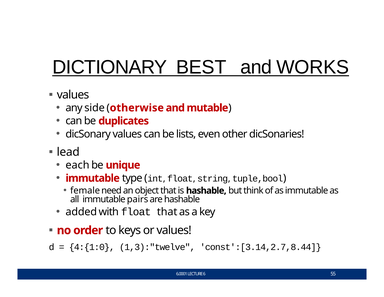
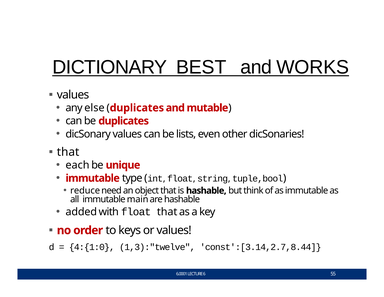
side: side -> else (94, 108)
otherwise: otherwise -> duplicates (137, 108)
lead: lead -> that (68, 152)
female: female -> reduce (85, 190)
pairs: pairs -> main (138, 199)
